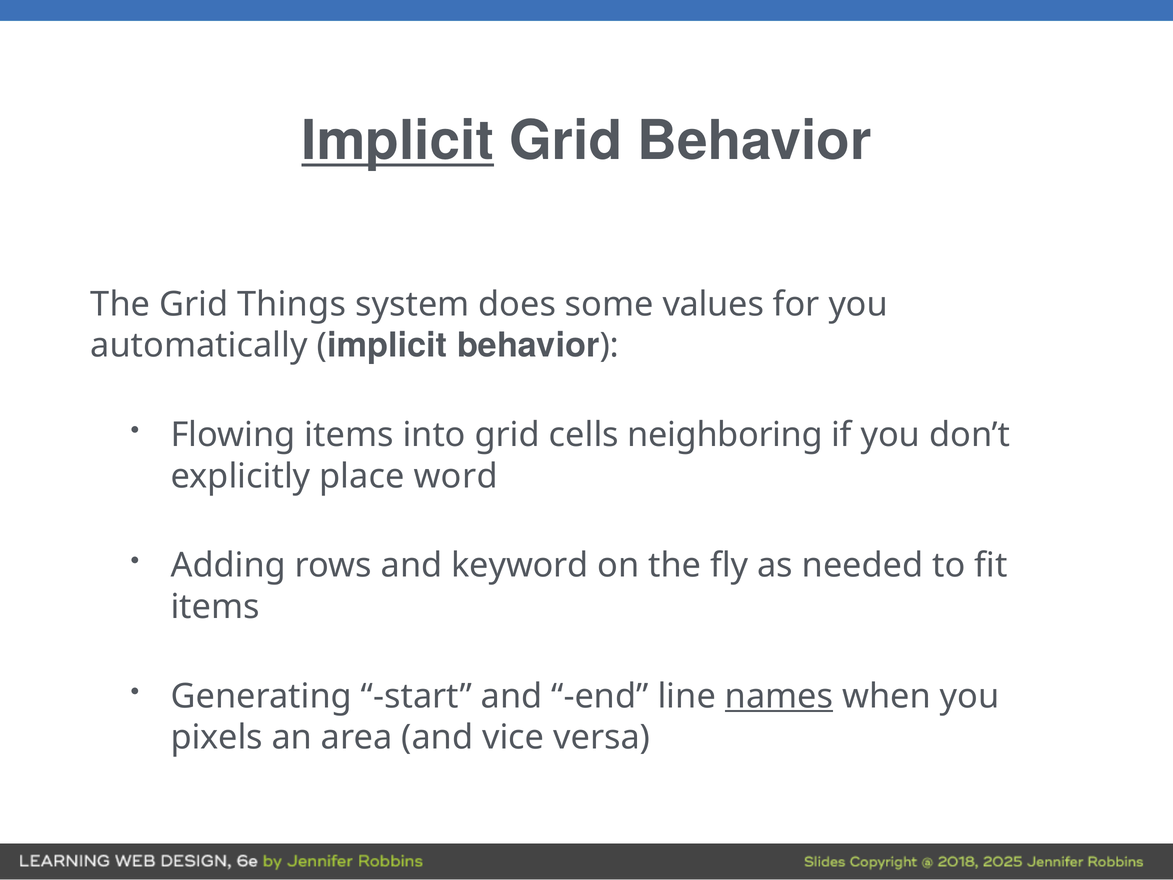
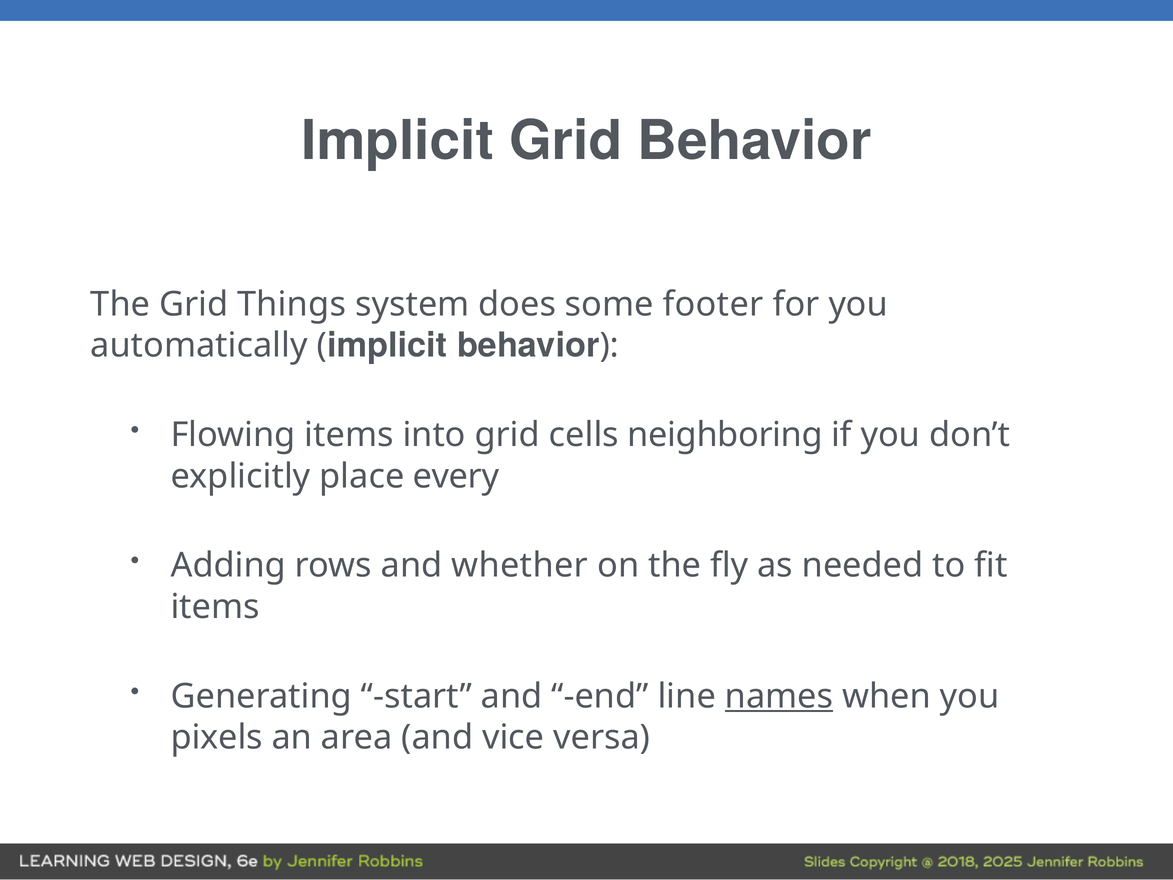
Implicit underline: present -> none (398, 141)
values: values -> footer (713, 304)
word: word -> every (456, 476)
keyword: keyword -> whether (520, 565)
